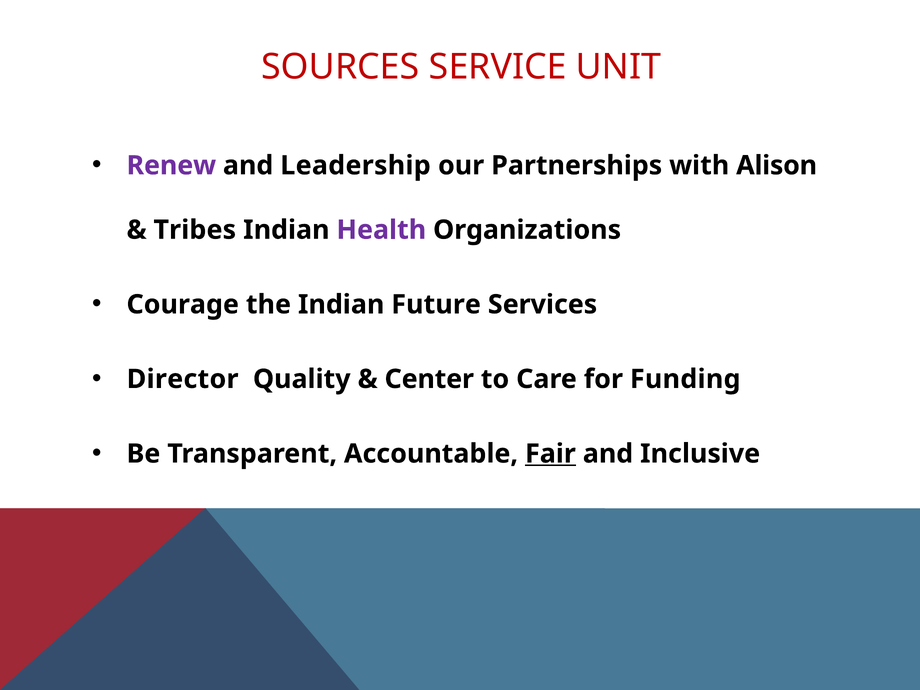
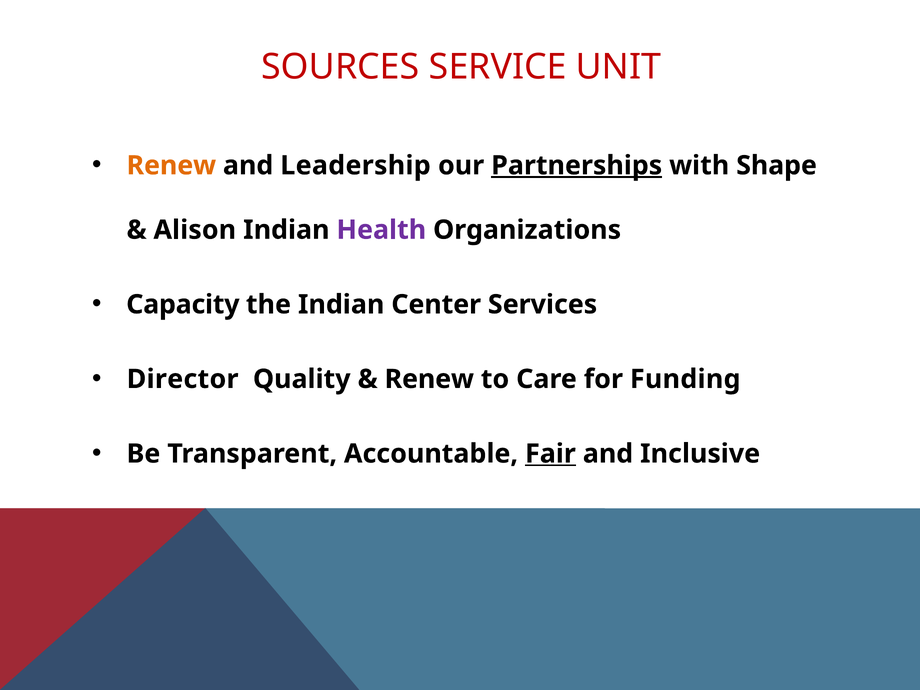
Renew colour: purple -> orange (171, 166)
Partnerships underline: none -> present (577, 166)
Alison: Alison -> Shape (777, 166)
Tribes: Tribes -> Alison (195, 230)
Courage: Courage -> Capacity (183, 305)
Future: Future -> Center (436, 305)
Center: Center -> Renew (429, 379)
